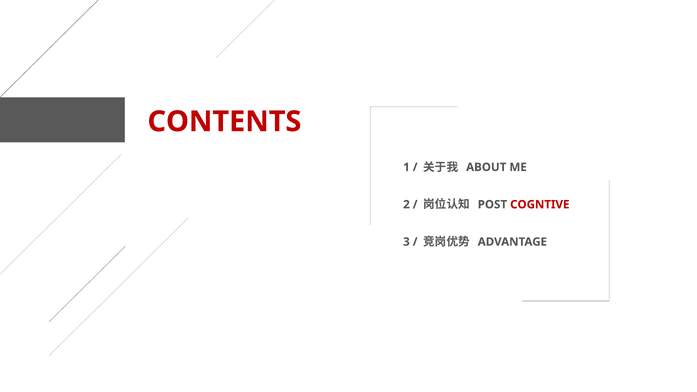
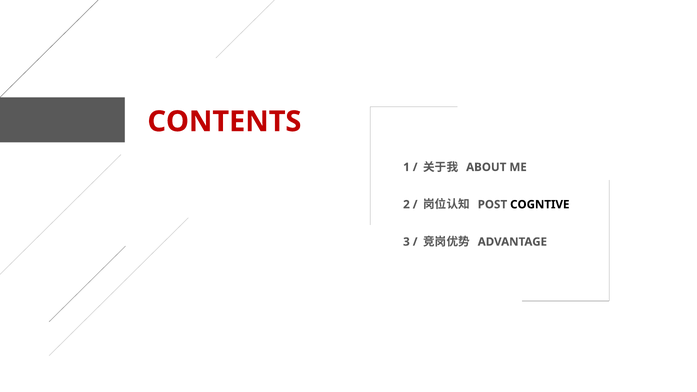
COGNTIVE colour: red -> black (540, 205)
